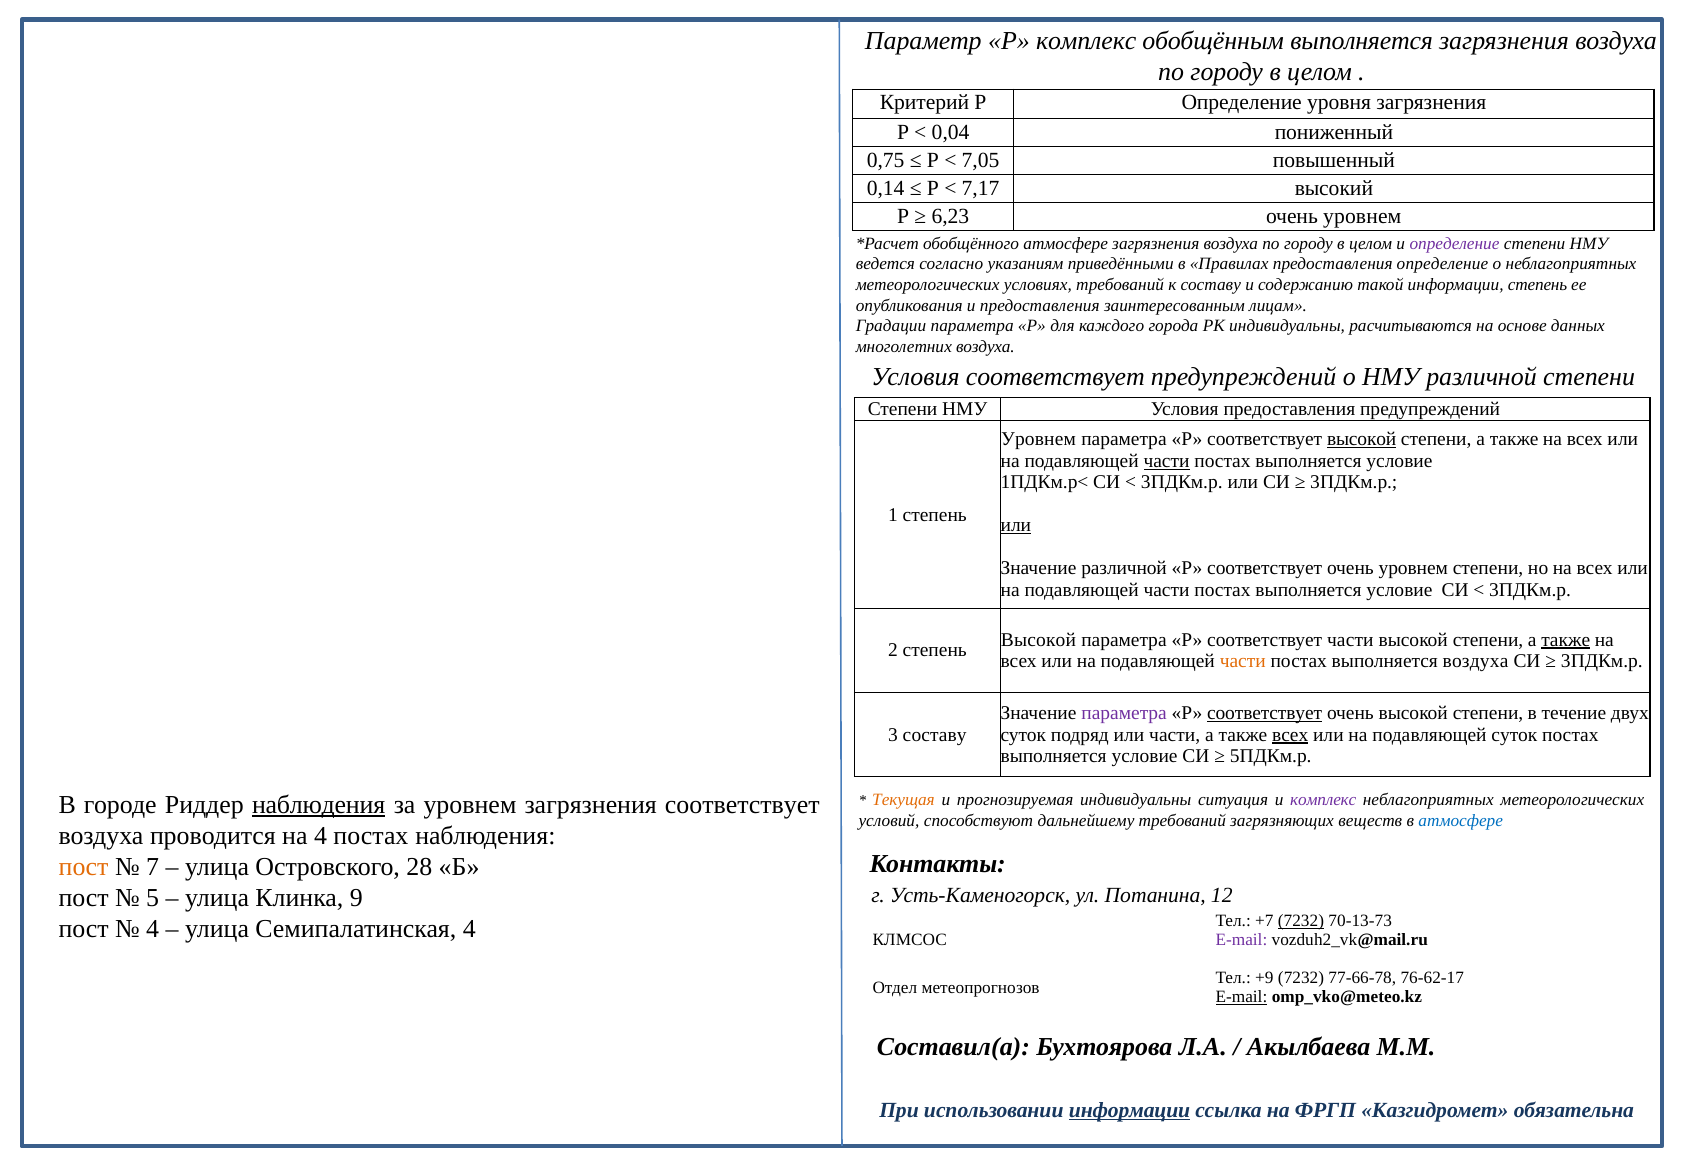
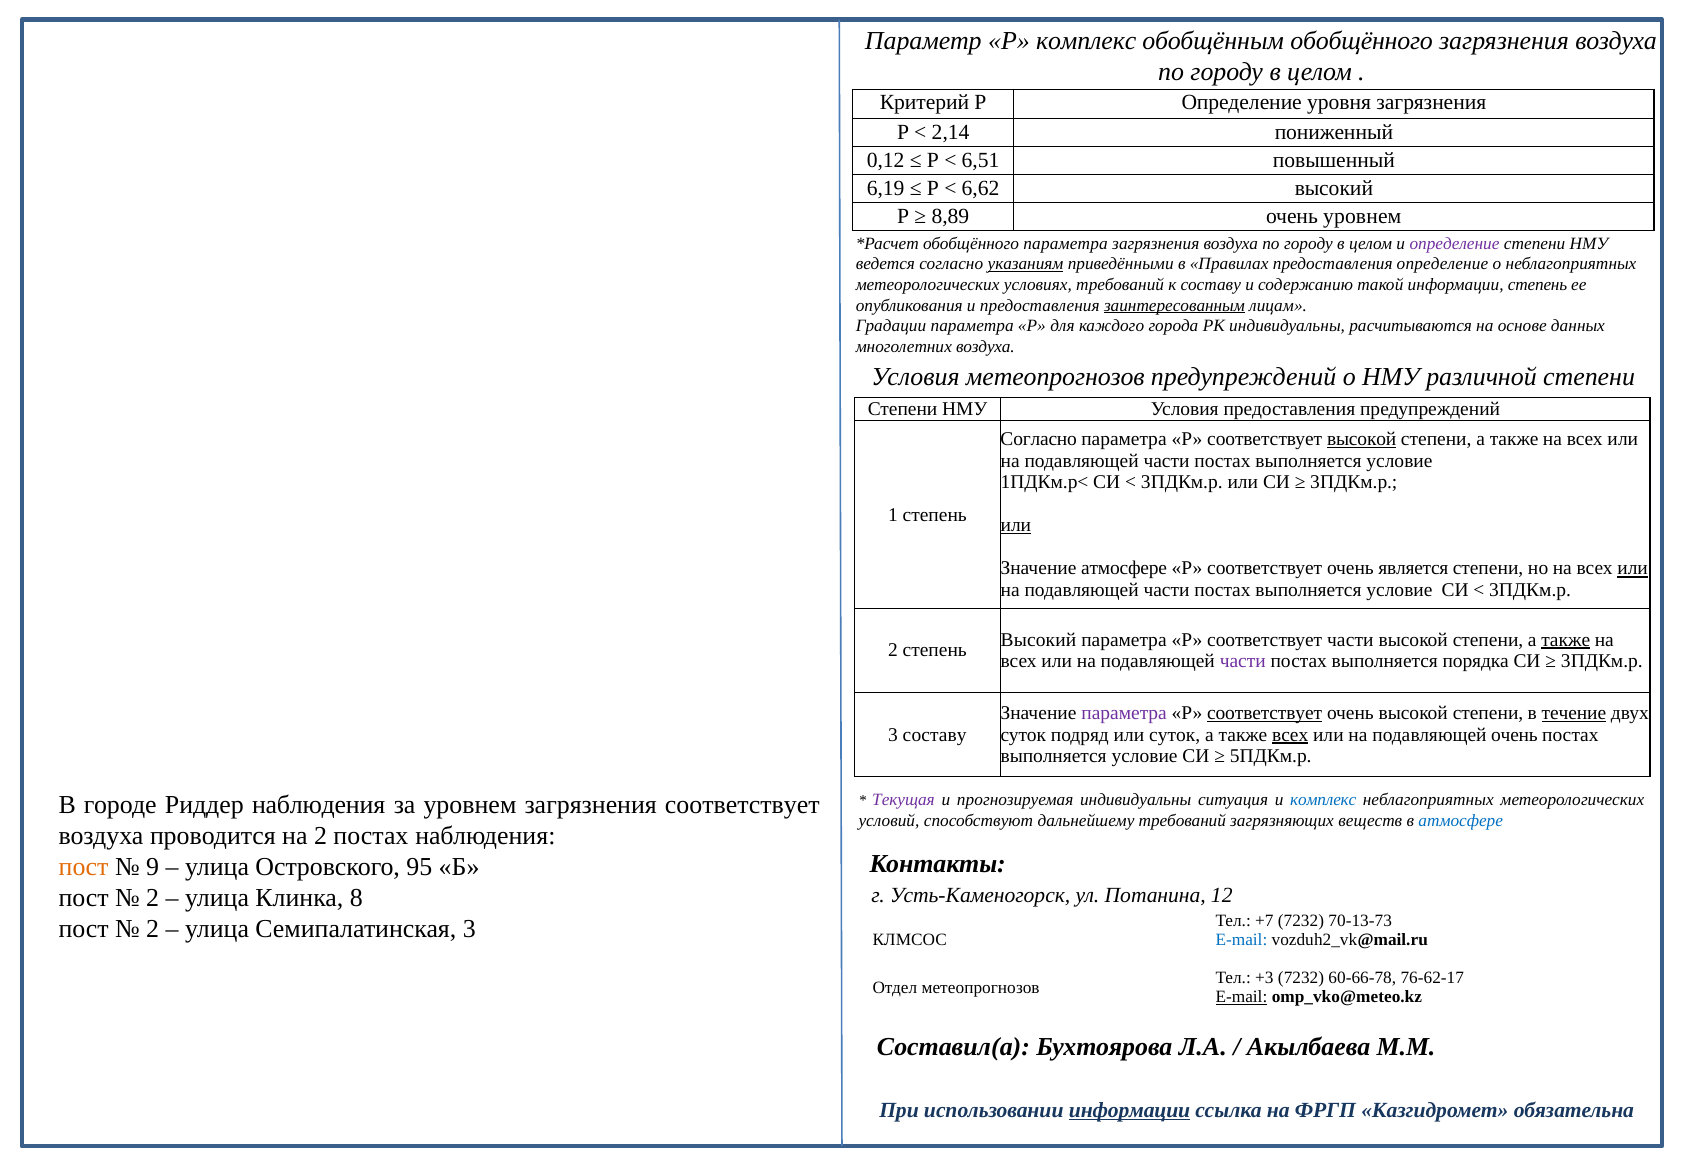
обобщённым выполняется: выполняется -> обобщённого (1362, 41)
0,04: 0,04 -> 2,14 (951, 133)
0,75: 0,75 -> 0,12 (886, 160)
7,05: 7,05 -> 6,51 (980, 160)
0,14: 0,14 -> 6,19 (886, 188)
7,17: 7,17 -> 6,62 (980, 188)
6,23: 6,23 -> 8,89 (950, 216)
обобщённого атмосфере: атмосфере -> параметра (1066, 243)
указаниям underline: none -> present (1026, 264)
заинтересованным underline: none -> present (1174, 305)
Условия соответствует: соответствует -> метеопрогнозов (1055, 377)
Уровнем: Уровнем -> Согласно (1039, 439)
части underline: present -> none (1167, 461)
Значение различной: различной -> атмосфере (1124, 568)
соответствует очень уровнем: уровнем -> является (1413, 568)
или underline: none -> present (1633, 568)
Высокой: Высокой -> Высокий (1039, 640)
части colour: orange -> purple (1243, 661)
выполняется воздуха: воздуха -> порядка (1476, 661)
течение underline: none -> present (1574, 713)
или части: части -> суток (1175, 735)
подавляющей суток: суток -> очень (1515, 735)
наблюдения underline: present -> none (319, 805)
Текущая colour: orange -> purple (903, 800)
комплекс colour: purple -> blue (1323, 800)
на 4: 4 -> 2 (320, 836)
7: 7 -> 9 (153, 867)
28: 28 -> 95 (419, 867)
5: 5 -> 2 (153, 898)
9: 9 -> 8 (356, 898)
7232 underline: present -> none (1301, 921)
4: 4 -> 2 (153, 929)
Семипалатинская 4: 4 -> 3 (469, 929)
E-mail colour: purple -> blue (1241, 940)
+9: +9 -> +3 (1264, 978)
77-66-78: 77-66-78 -> 60-66-78 (1362, 978)
